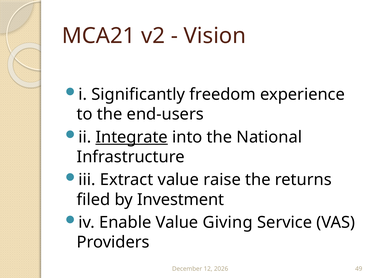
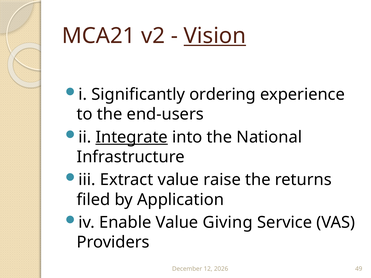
Vision underline: none -> present (215, 36)
freedom: freedom -> ordering (223, 95)
Investment: Investment -> Application (181, 200)
